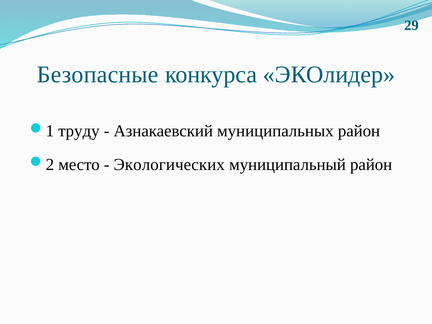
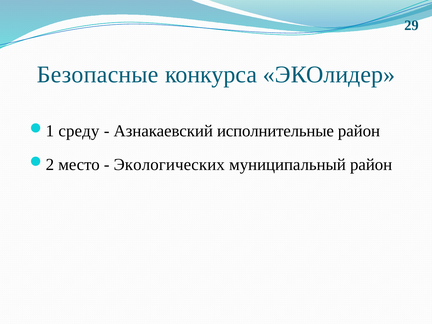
труду: труду -> среду (79, 131)
муниципальных: муниципальных -> исполнительные (275, 131)
